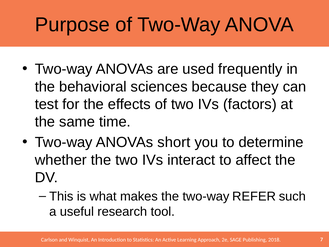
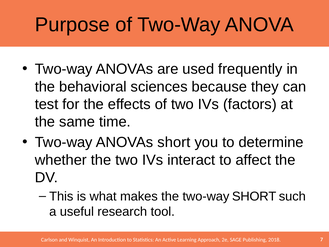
two-way REFER: REFER -> SHORT (254, 196)
